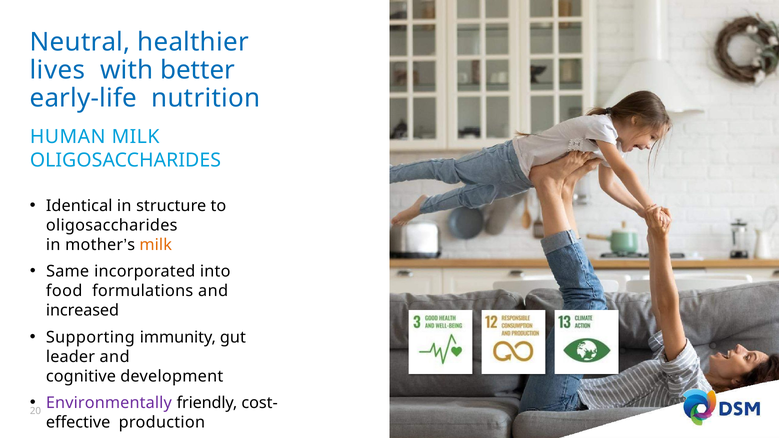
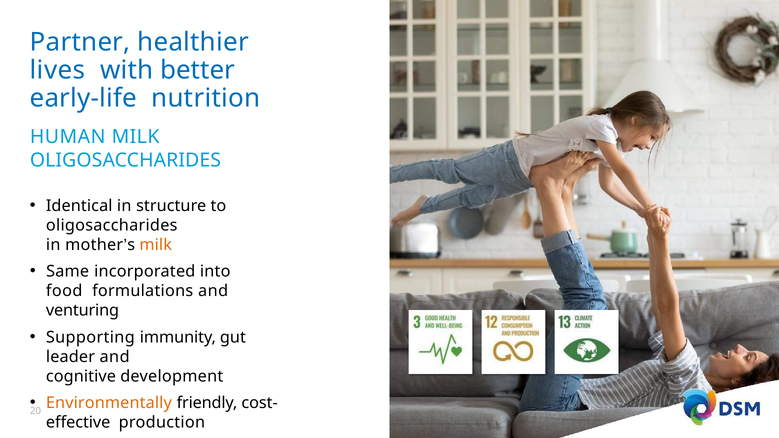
Neutral: Neutral -> Partner (80, 42)
increased: increased -> venturing (82, 311)
Environmentally colour: purple -> orange (109, 403)
